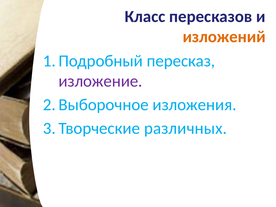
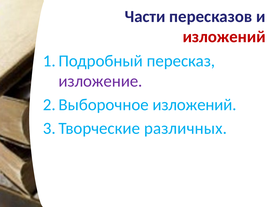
Класс: Класс -> Части (145, 17)
изложений colour: orange -> red (224, 37)
изложения: изложения -> изложений (195, 105)
